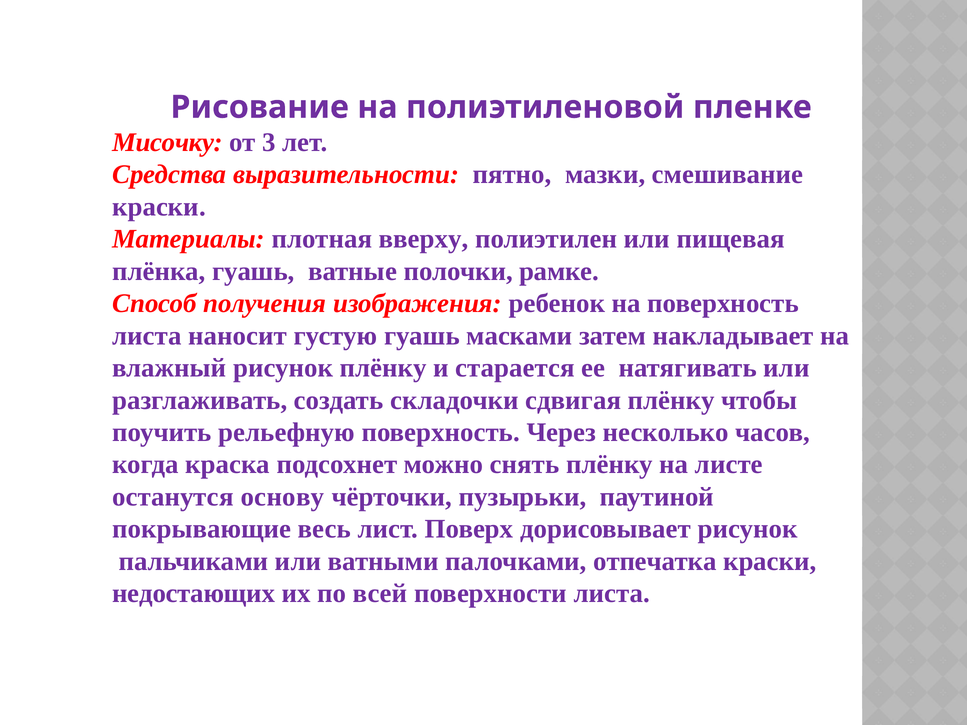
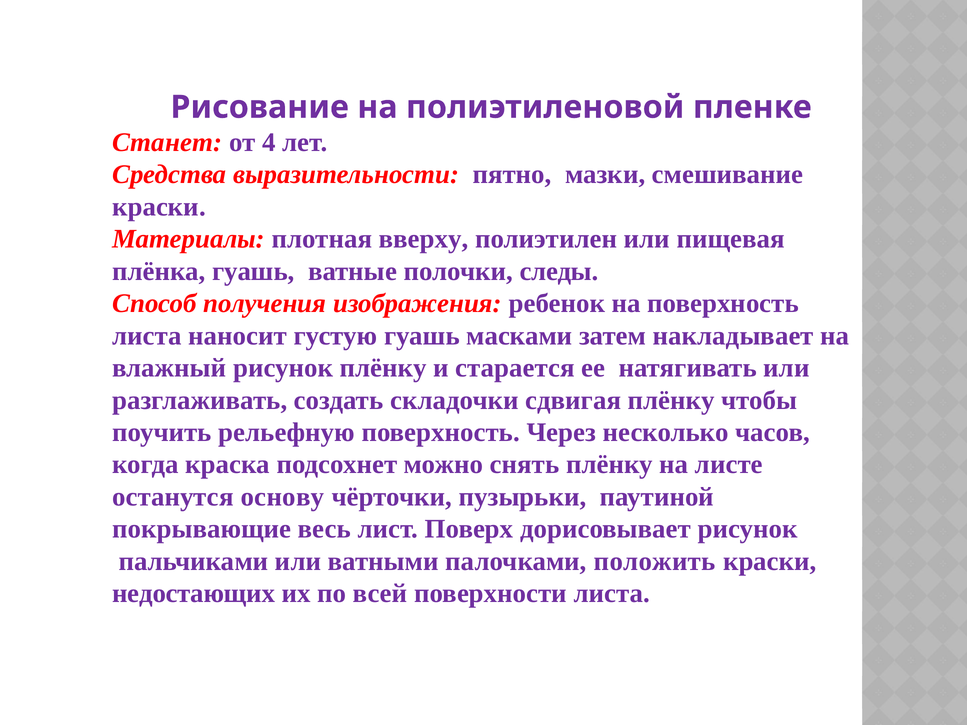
Мисочку: Мисочку -> Станет (167, 142)
3: 3 -> 4 (269, 142)
рамке: рамке -> следы (559, 271)
отпечатка: отпечатка -> положить (655, 562)
